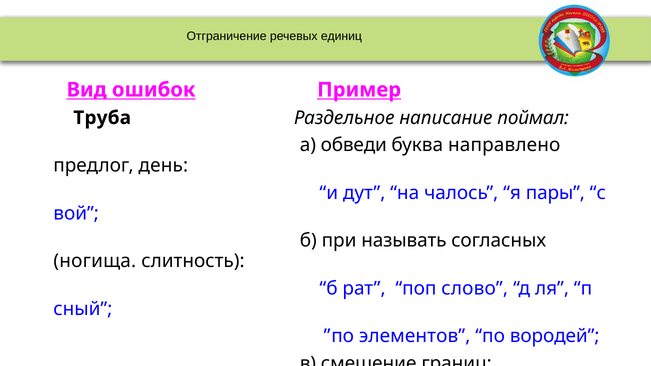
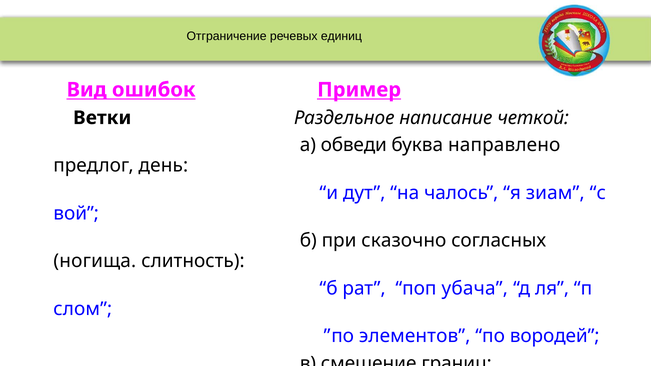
Труба: Труба -> Ветки (102, 118)
поймал: поймал -> четкой (533, 118)
пары: пары -> зиам (555, 193)
называть: называть -> сказочно (404, 241)
слово: слово -> убача (475, 289)
сный: сный -> слом (83, 309)
